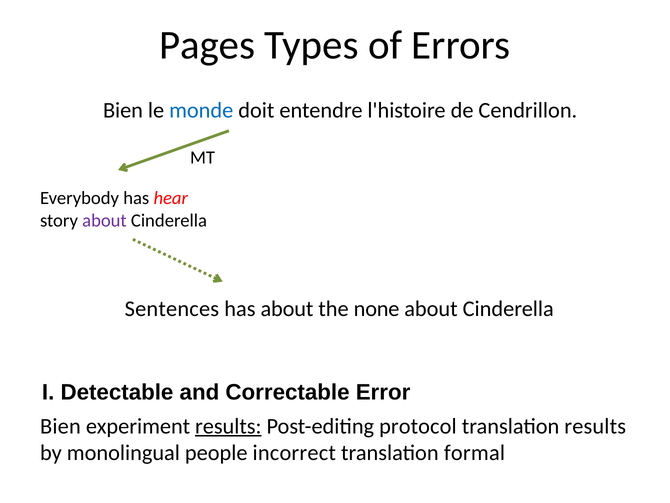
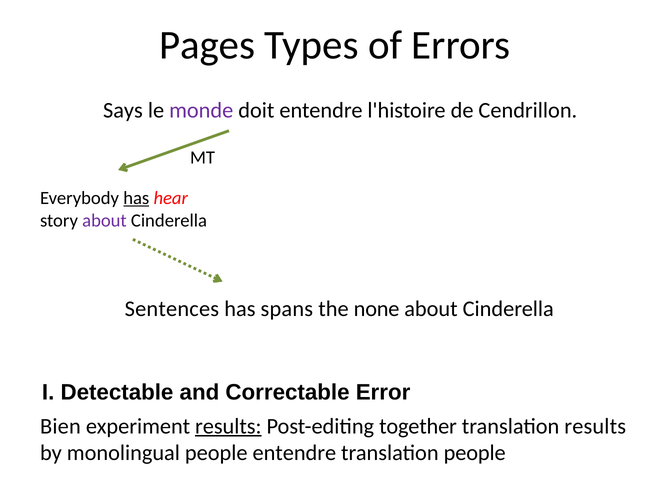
Bien: Bien -> Says (123, 110)
monde colour: blue -> purple (201, 110)
has underline: none -> present (136, 198)
has about: about -> spans (287, 308)
protocol: protocol -> together (418, 426)
people incorrect: incorrect -> entendre (294, 453)
translation formal: formal -> people (475, 453)
